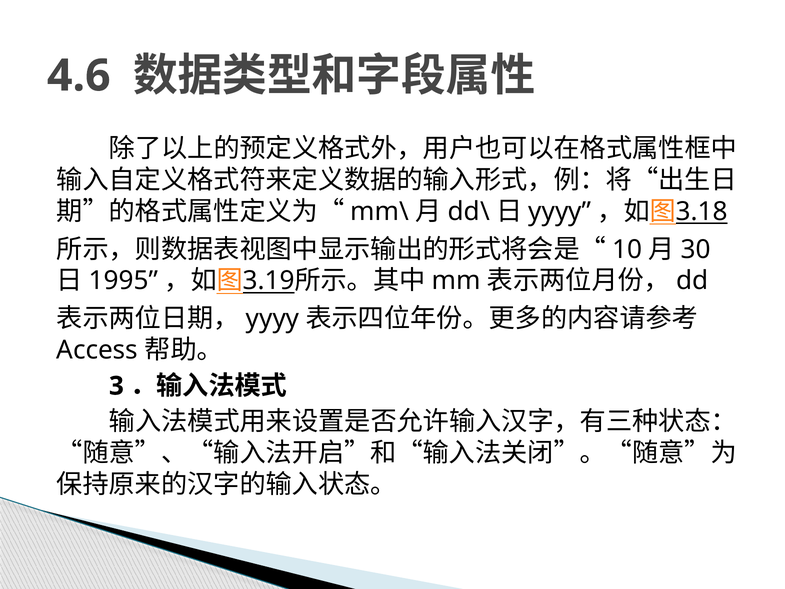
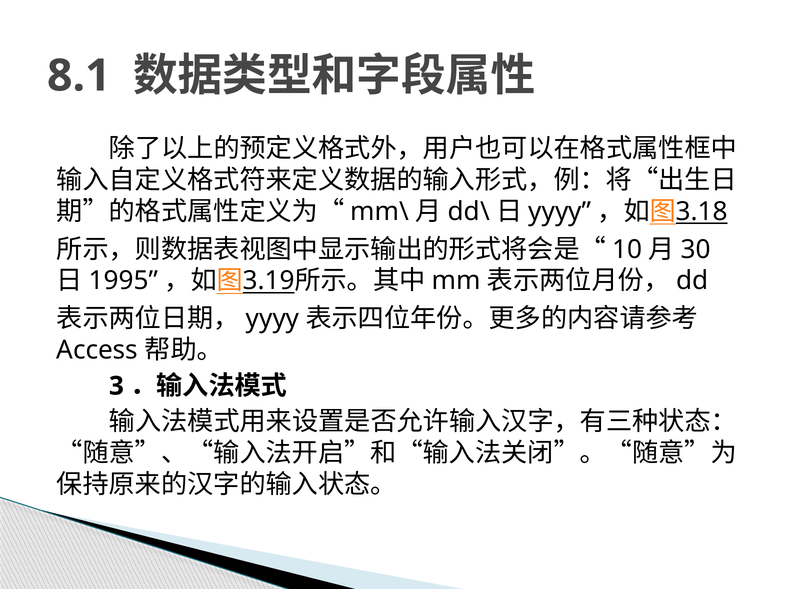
4.6: 4.6 -> 8.1 (79, 76)
